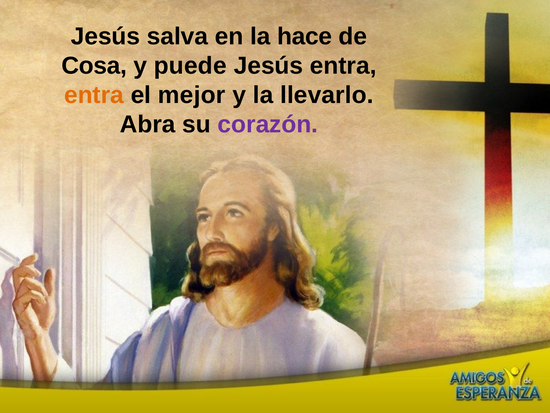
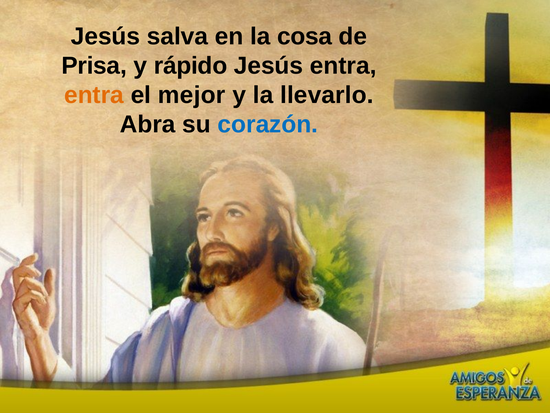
hace: hace -> cosa (305, 36)
Cosa: Cosa -> Prisa (94, 66)
puede: puede -> rápido (191, 66)
corazón colour: purple -> blue (268, 124)
